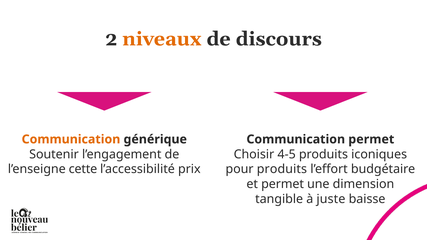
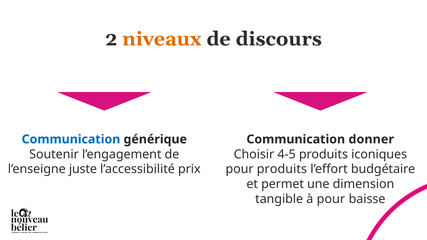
Communication colour: orange -> blue (71, 139)
Communication permet: permet -> donner (371, 139)
cette: cette -> juste (83, 169)
à juste: juste -> pour (331, 199)
